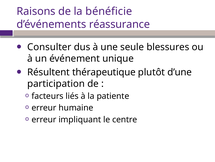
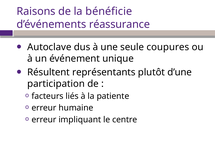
Consulter: Consulter -> Autoclave (49, 47)
blessures: blessures -> coupures (168, 47)
thérapeutique: thérapeutique -> représentants (104, 72)
